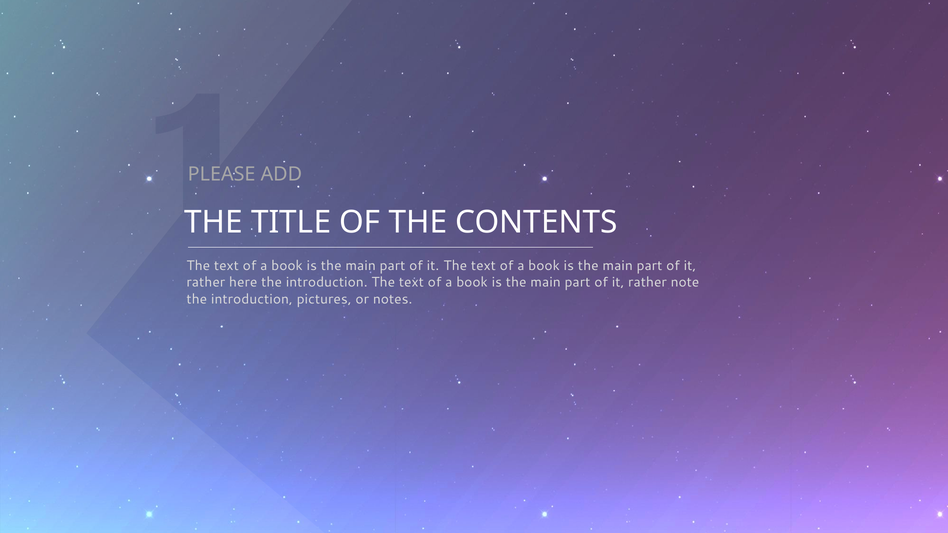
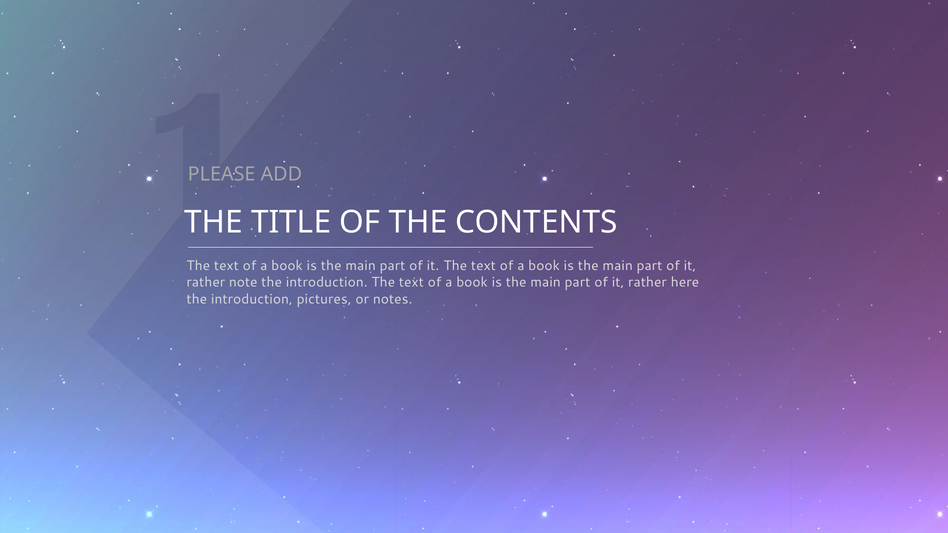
here: here -> note (243, 282)
note: note -> here (685, 282)
